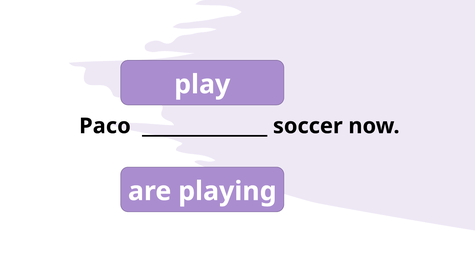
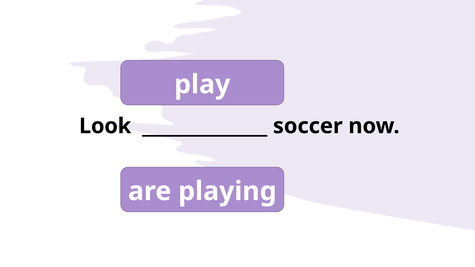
Paco: Paco -> Look (105, 126)
